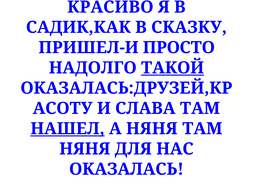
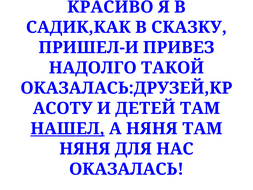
ПРОСТО: ПРОСТО -> ПРИВЕЗ (179, 48)
ТАКОЙ underline: present -> none (173, 68)
СЛАВА: СЛАВА -> ДЕТЕЙ (145, 108)
